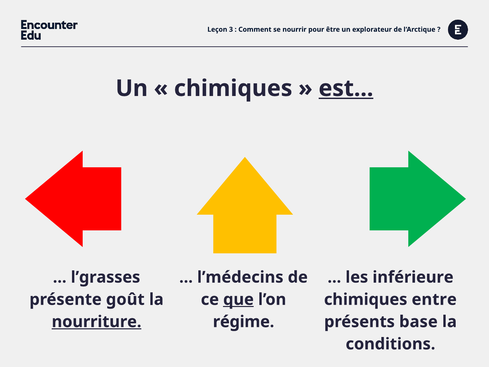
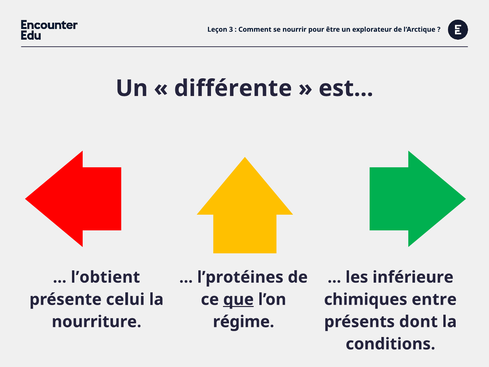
chimiques: chimiques -> différente (233, 88)
est underline: present -> none (346, 88)
l’grasses: l’grasses -> l’obtient (105, 277)
l’médecins: l’médecins -> l’protéines (240, 277)
goût: goût -> celui (125, 299)
nourriture underline: present -> none (97, 322)
base: base -> dont (418, 322)
